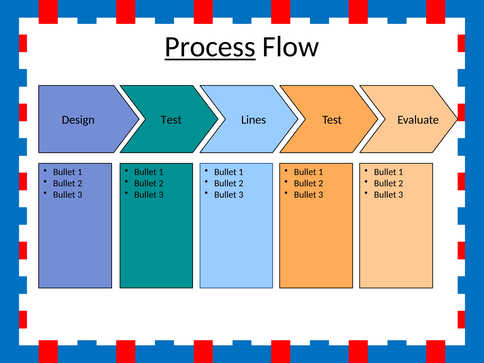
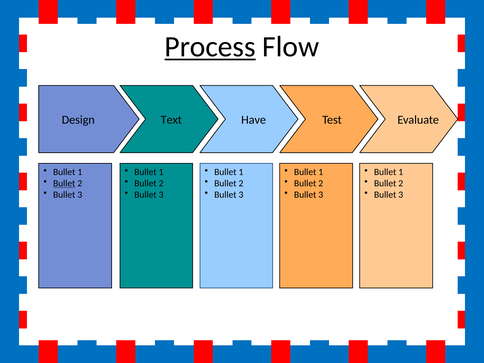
Lines: Lines -> Have (254, 120)
Test: Test -> Text (171, 120)
Bullet underline: none -> present (64, 183)
